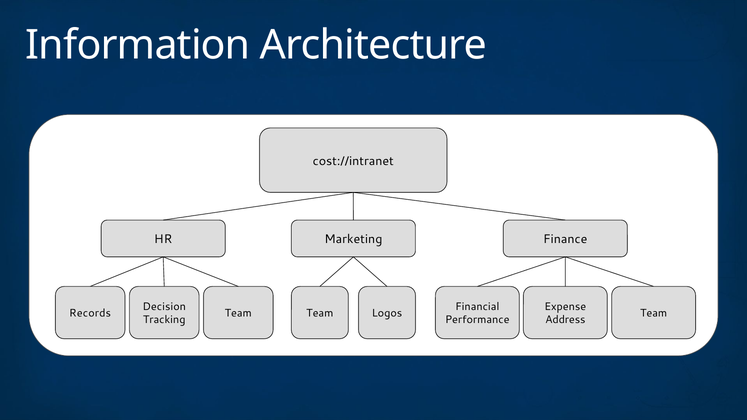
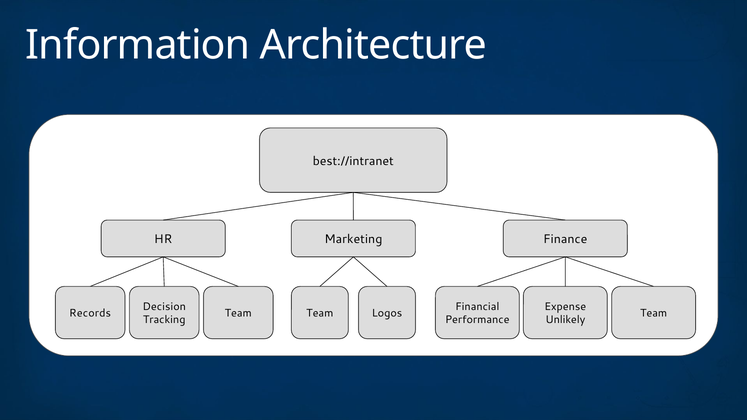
cost://intranet: cost://intranet -> best://intranet (353, 161)
Address: Address -> Unlikely (565, 320)
